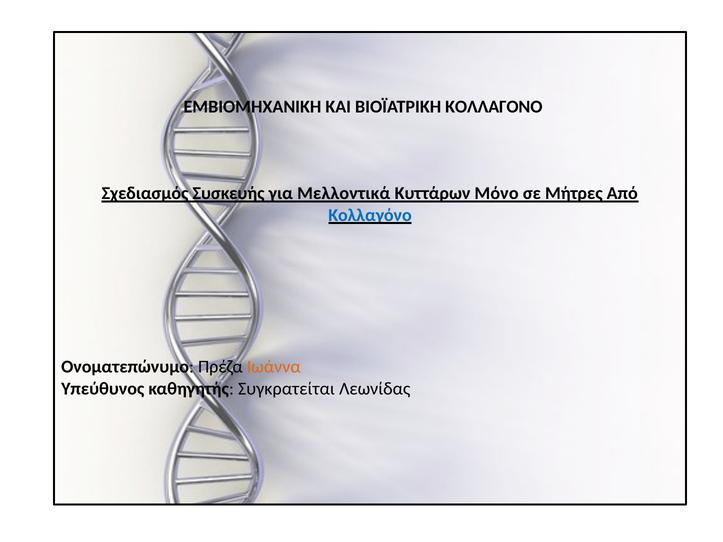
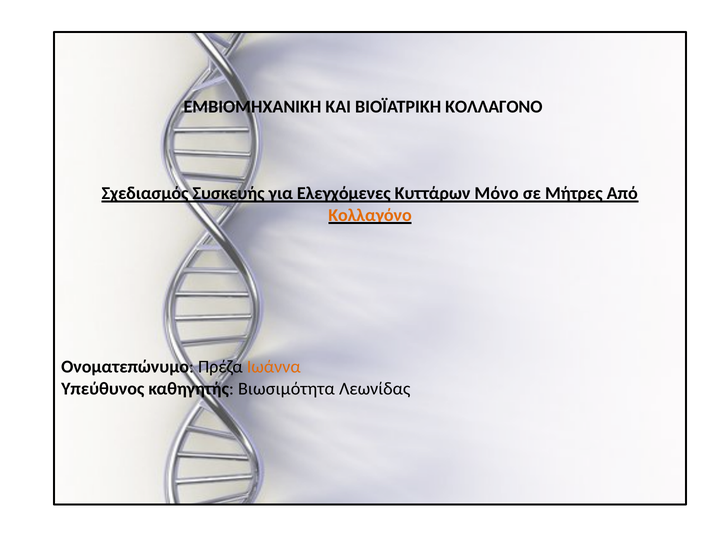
Μελλοντικά: Μελλοντικά -> Ελεγχόμενες (344, 194)
Κολλαγόνο colour: blue -> orange (370, 215)
Συγκρατείται: Συγκρατείται -> Βιωσιμότητα (286, 389)
